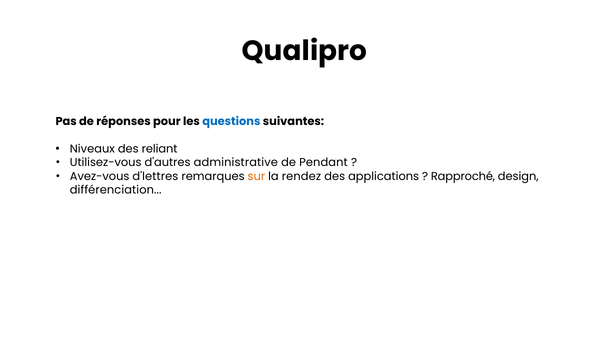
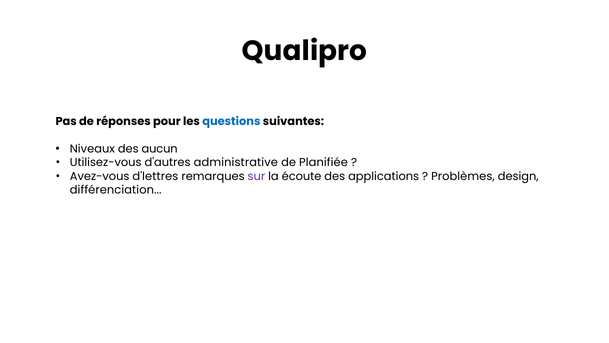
reliant: reliant -> aucun (160, 149)
Pendant: Pendant -> Planifiée (323, 162)
sur colour: orange -> purple (256, 176)
rendez: rendez -> écoute (302, 176)
Rapproché: Rapproché -> Problèmes (463, 176)
